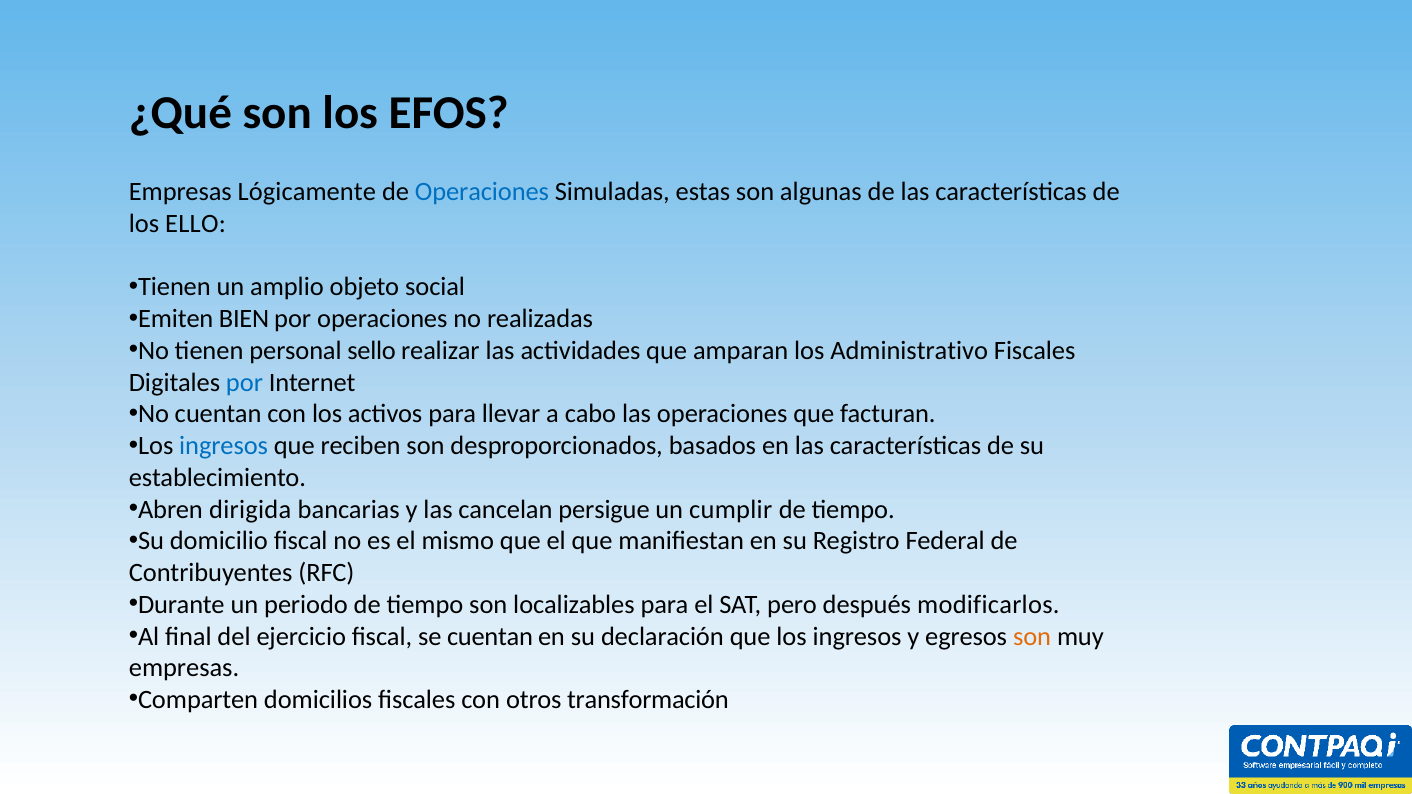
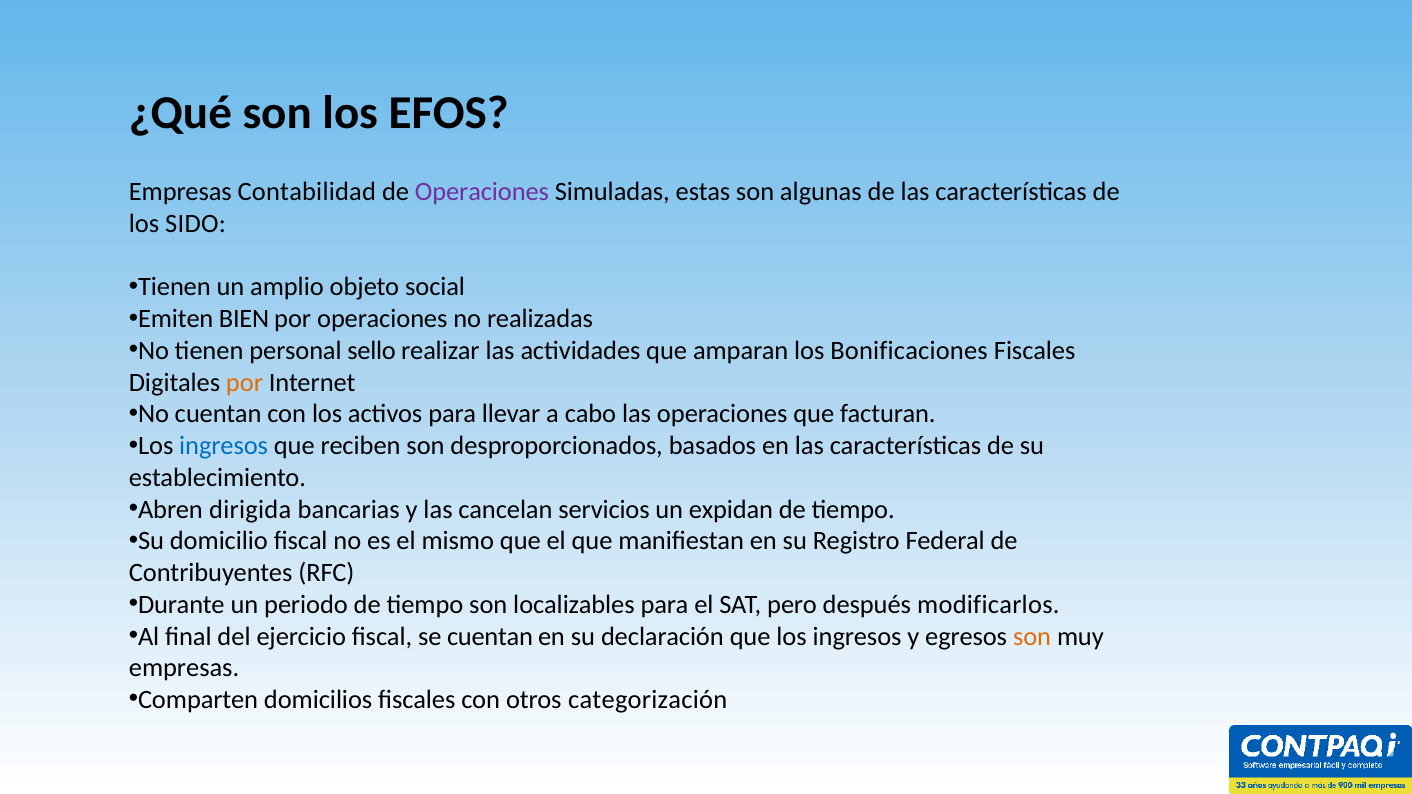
Lógicamente: Lógicamente -> Contabilidad (307, 192)
Operaciones colour: blue -> purple (482, 192)
ELLO: ELLO -> SIDO (196, 224)
Administrativo: Administrativo -> Bonificaciones (909, 351)
por colour: blue -> orange (244, 383)
persigue: persigue -> servicios (604, 510)
cumplir: cumplir -> expidan (731, 510)
transformación: transformación -> categorización (648, 700)
